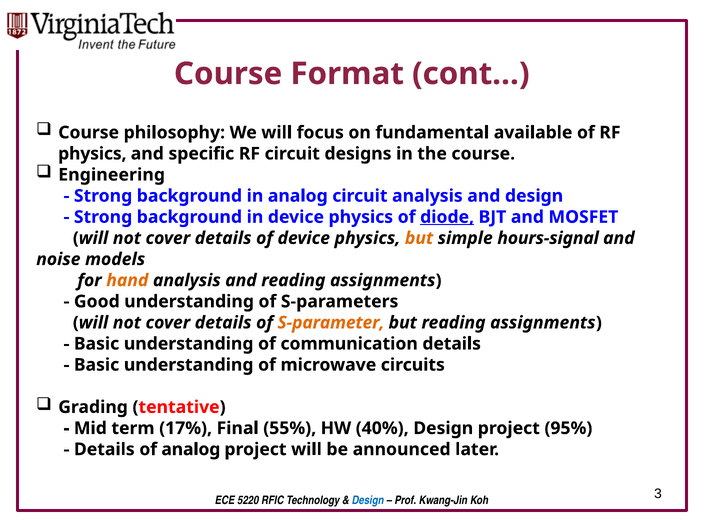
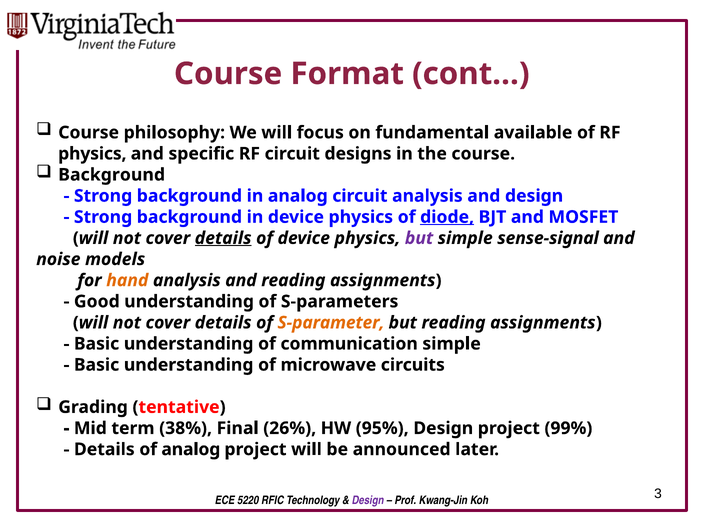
Engineering: Engineering -> Background (112, 175)
details underline: none -> present (223, 238)
but colour: orange -> purple (419, 238)
hours-signal: hours-signal -> sense-signal (548, 238)
communication details: details -> simple (452, 344)
17%: 17% -> 38% (186, 428)
55%: 55% -> 26% (290, 428)
40%: 40% -> 95% (382, 428)
95%: 95% -> 99% (568, 428)
Design colour: blue -> purple (368, 500)
